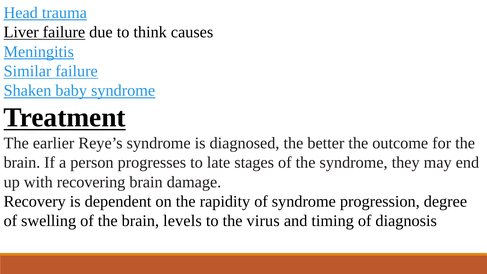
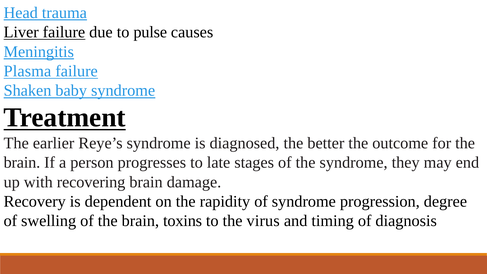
think: think -> pulse (150, 32)
Similar: Similar -> Plasma (27, 71)
levels: levels -> toxins (183, 221)
